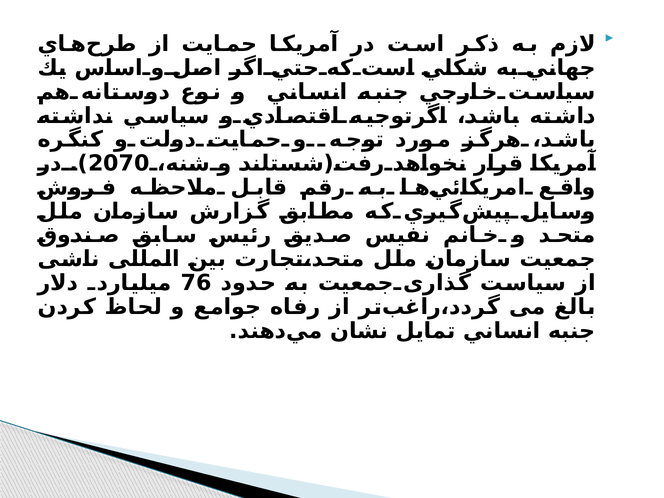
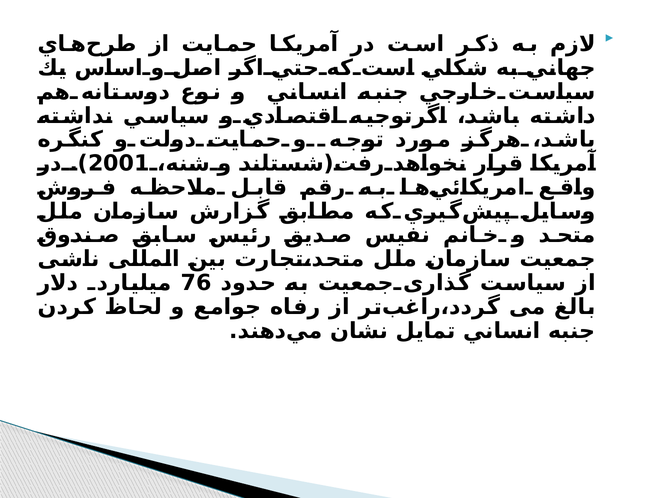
2070: 2070 -> 2001 (119, 164)
